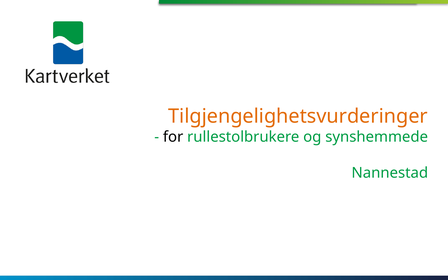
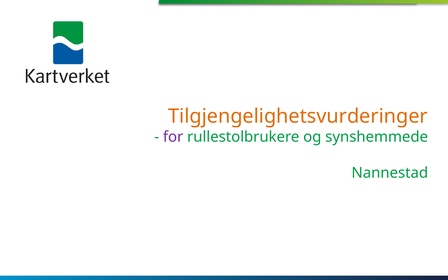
for colour: black -> purple (173, 137)
